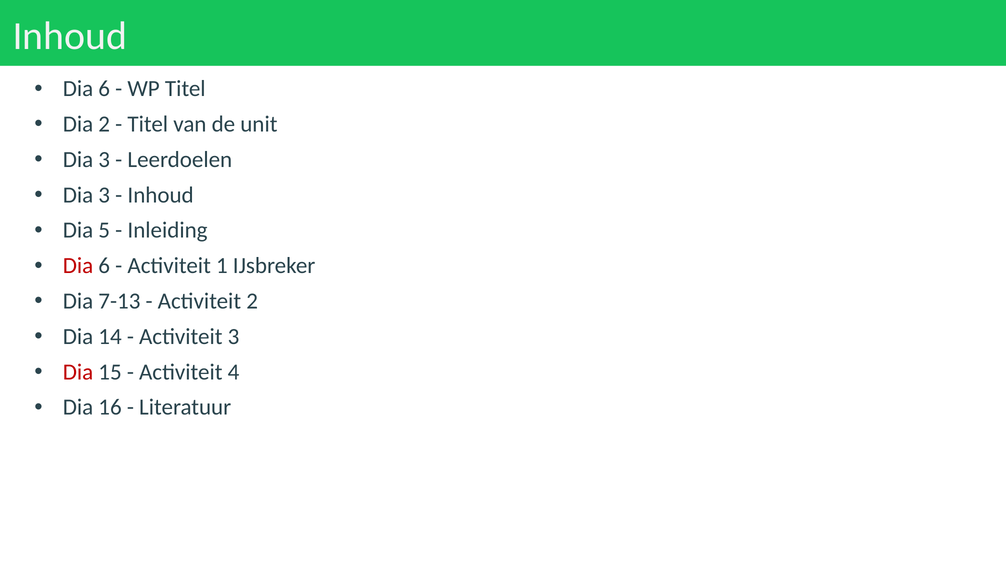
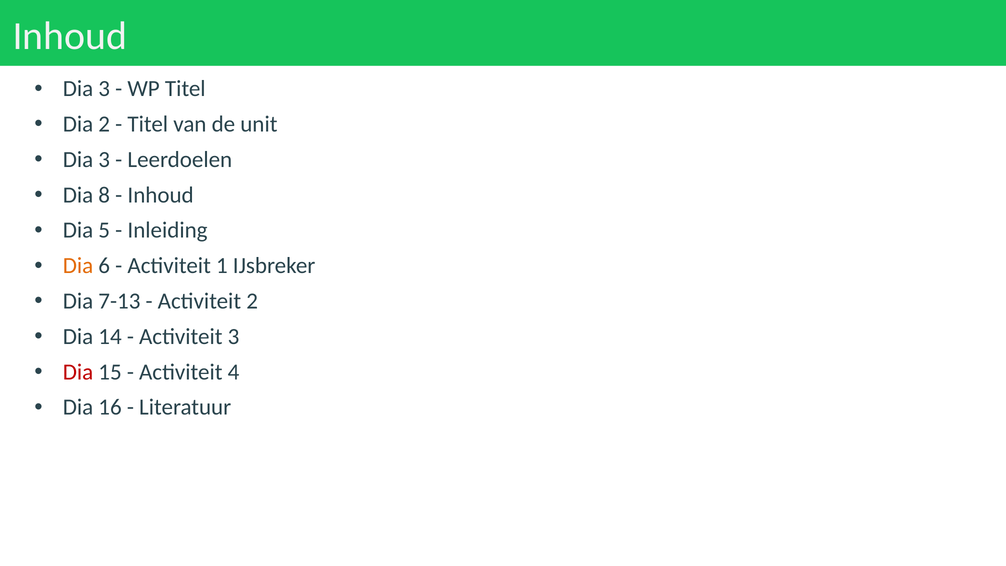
6: 6 -> 3 (104, 89)
3: 3 -> 8 (104, 195)
Dia colour: red -> orange (78, 266)
